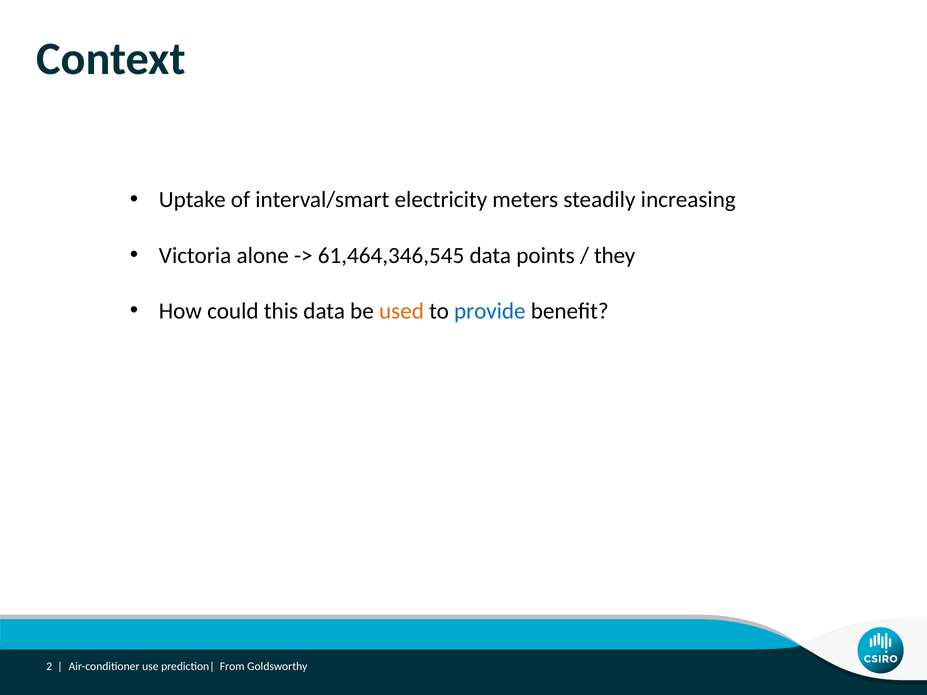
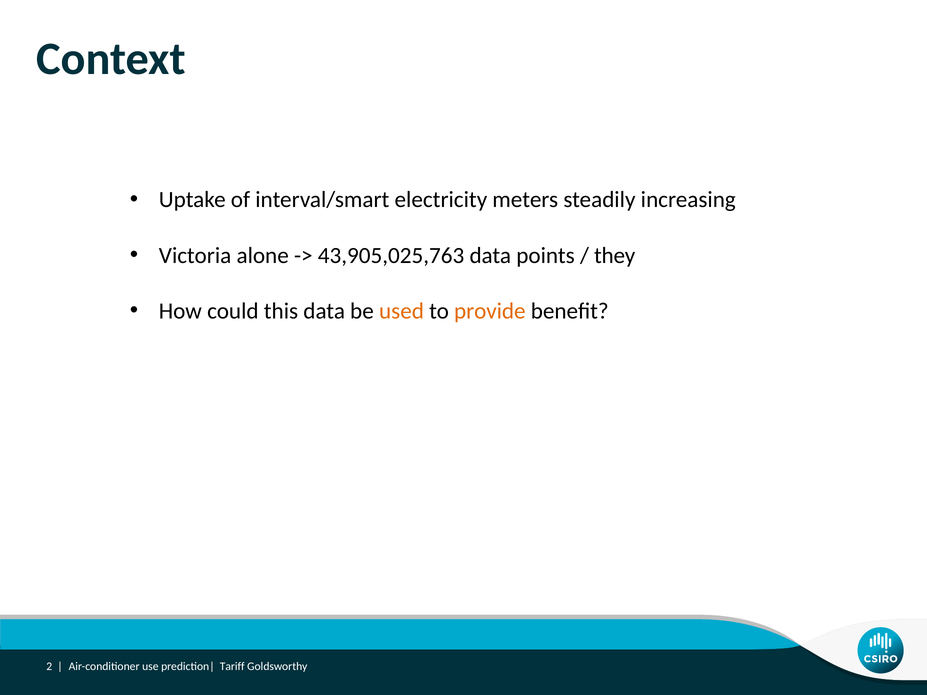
61,464,346,545: 61,464,346,545 -> 43,905,025,763 (391, 255)
provide colour: blue -> orange (490, 311)
From: From -> Tariff (232, 666)
